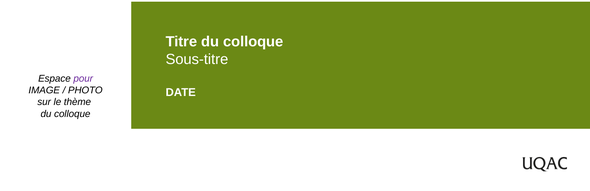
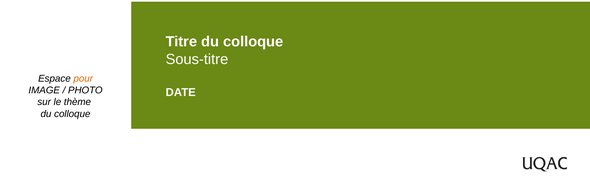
pour colour: purple -> orange (83, 79)
